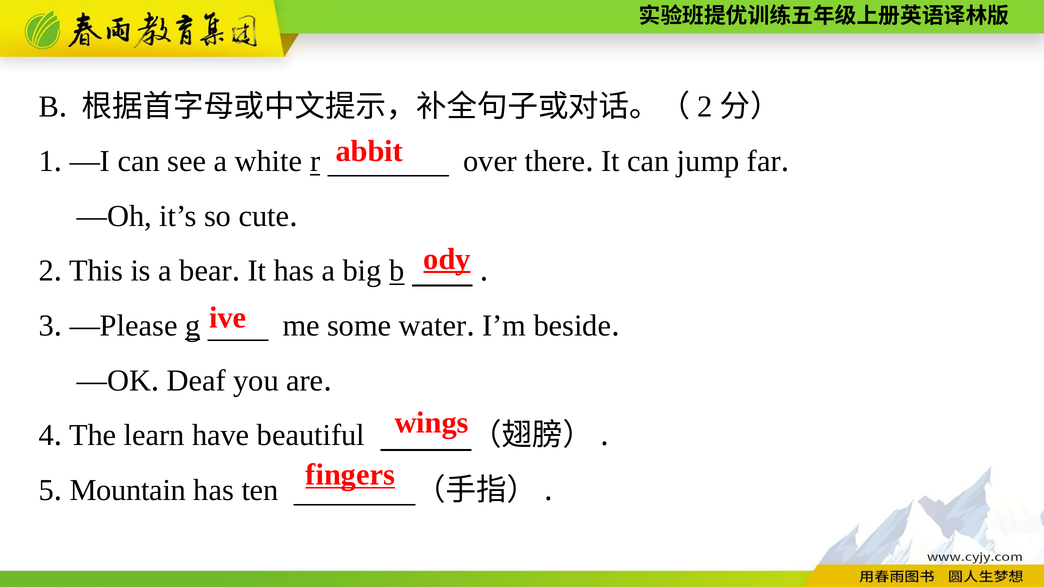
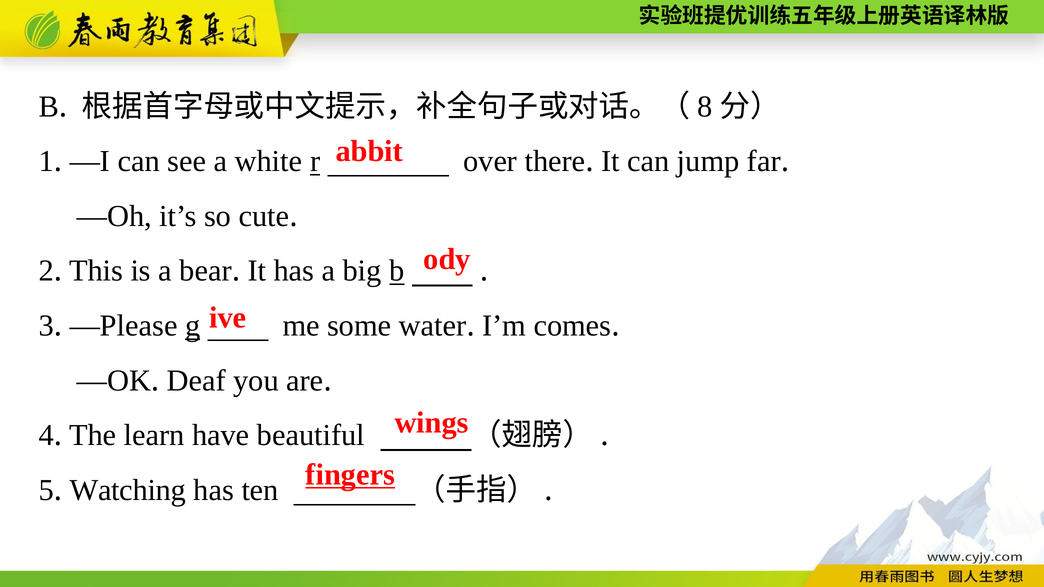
2: 2 -> 8 (705, 107)
ody underline: present -> none (447, 259)
beside: beside -> comes (572, 326)
Mountain: Mountain -> Watching (128, 490)
